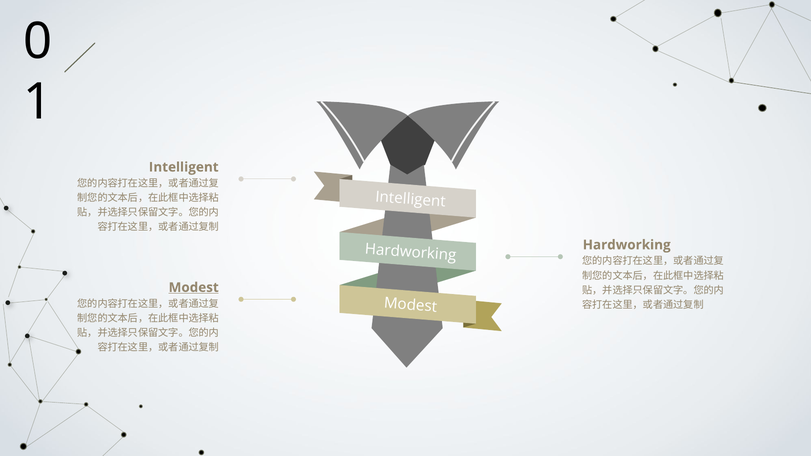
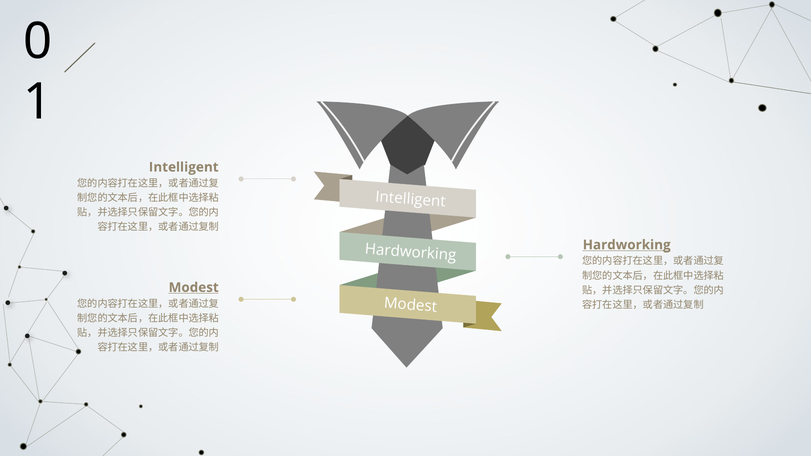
Hardworking underline: none -> present (627, 245)
